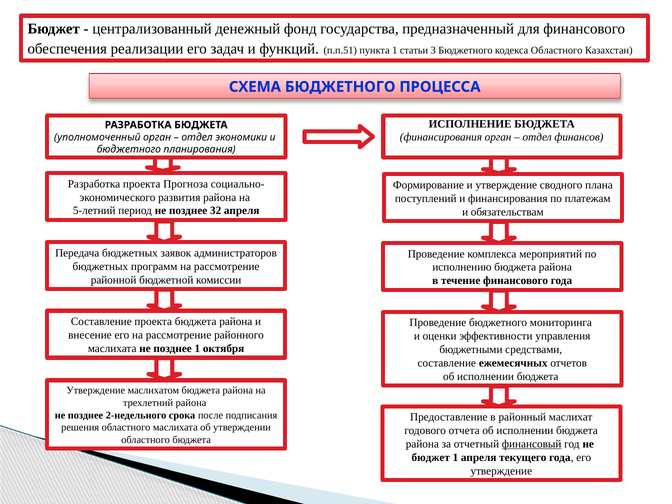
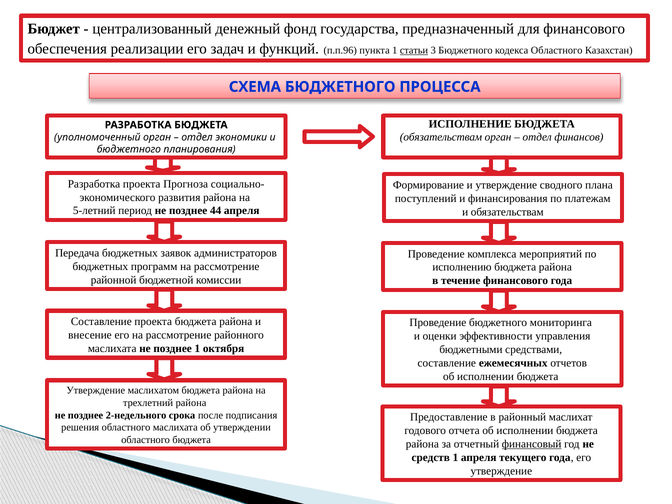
п.п.51: п.п.51 -> п.п.96 (340, 50)
статьи underline: none -> present (414, 50)
финансирования: финансирования -> обязательствам (441, 137)
32: 32 -> 44 (216, 211)
бюджет: бюджет -> средств (431, 457)
